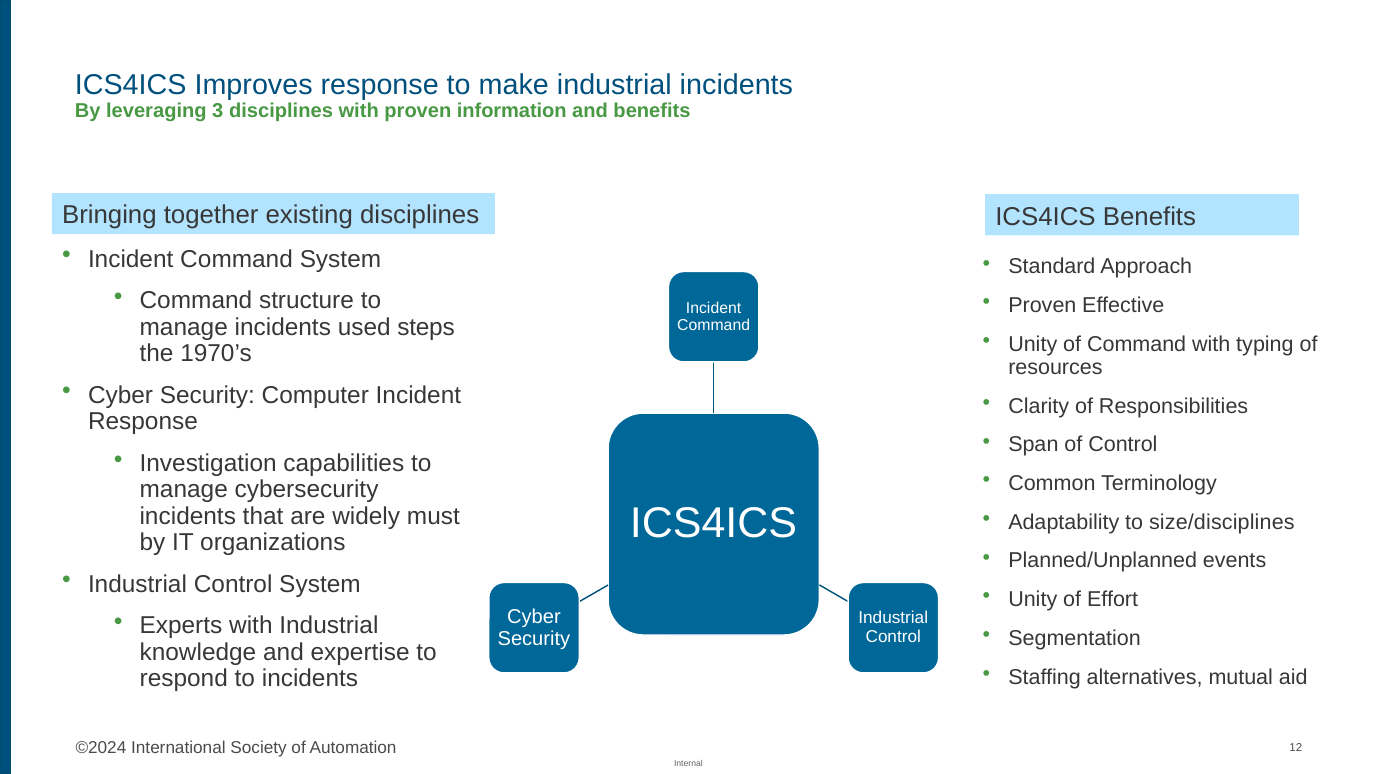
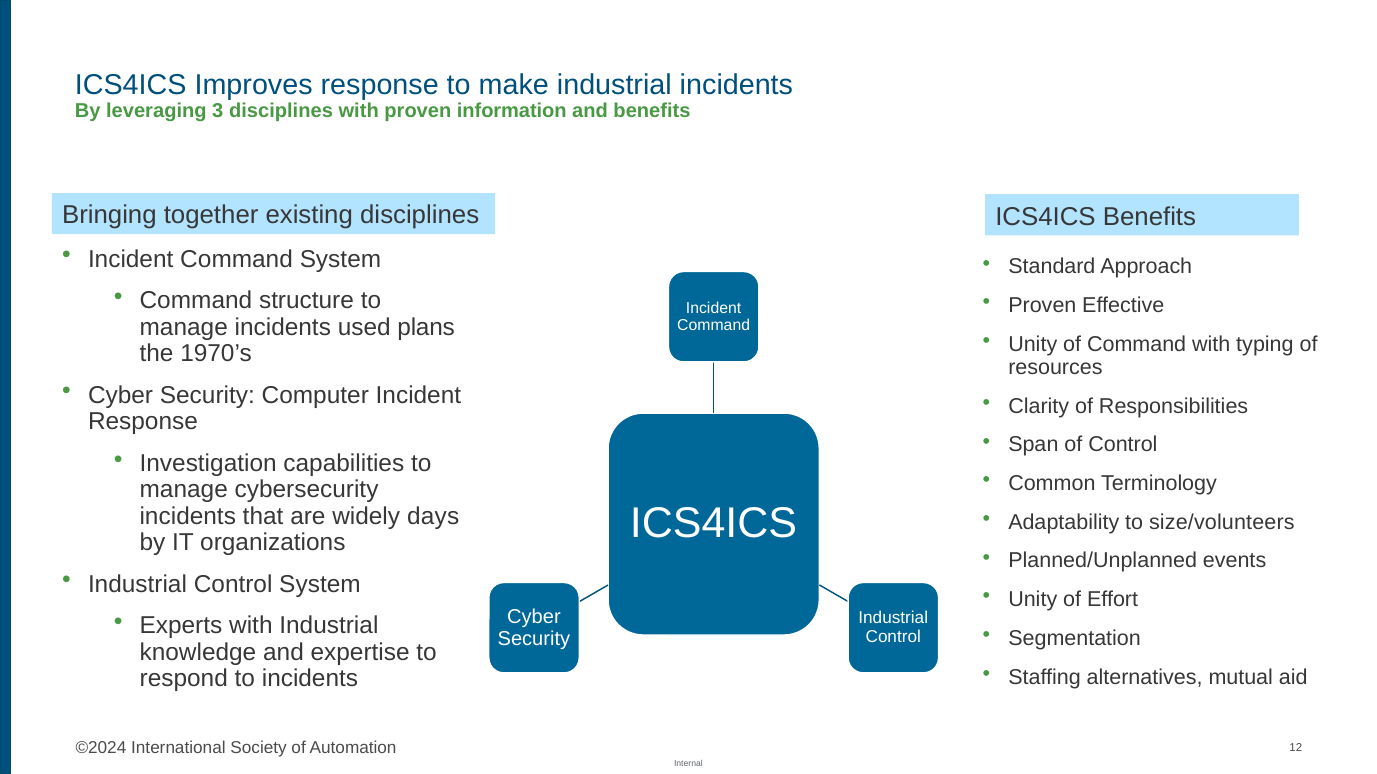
steps: steps -> plans (426, 327)
must: must -> days (433, 516)
size/disciplines: size/disciplines -> size/volunteers (1222, 523)
